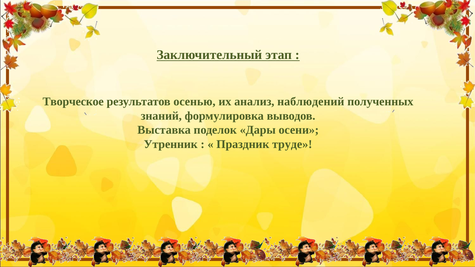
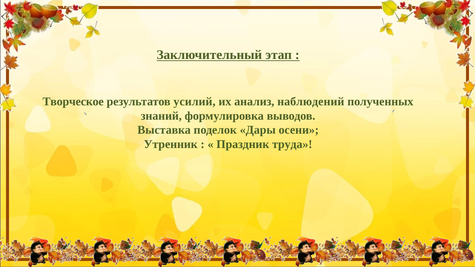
осенью: осенью -> усилий (194, 102)
труде: труде -> труда (292, 144)
